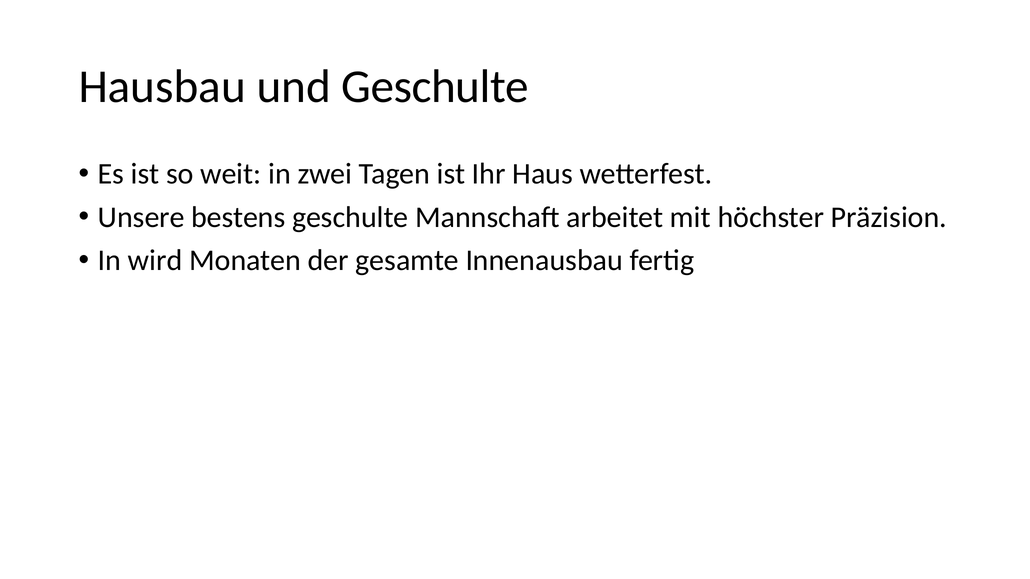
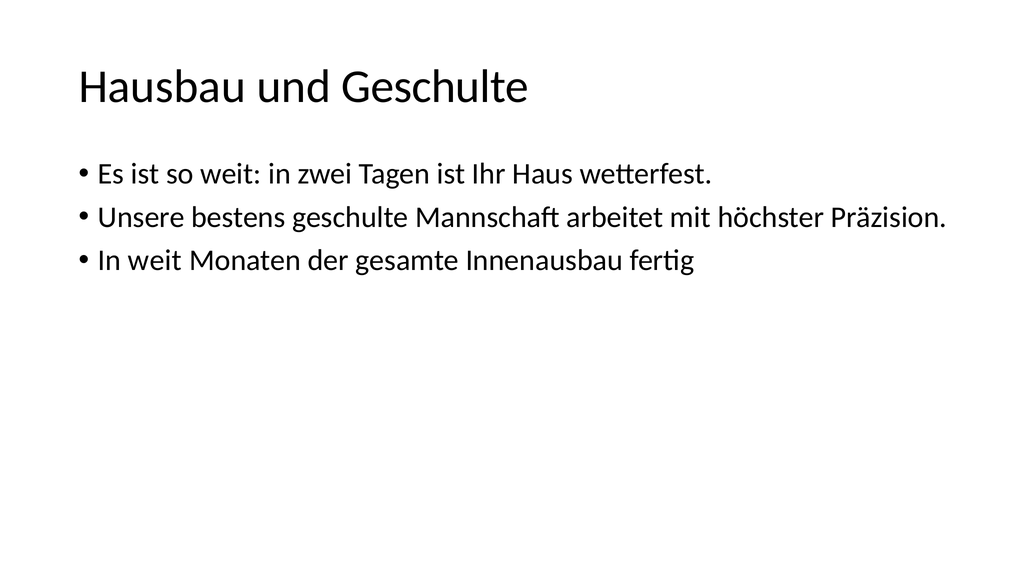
In wird: wird -> weit (155, 261)
